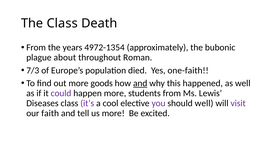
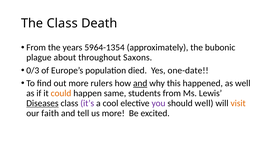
4972-1354: 4972-1354 -> 5964-1354 (105, 47)
Roman: Roman -> Saxons (138, 57)
7/3: 7/3 -> 0/3 (33, 70)
one-faith: one-faith -> one-date (188, 70)
goods: goods -> rulers (102, 83)
could colour: purple -> orange (61, 93)
happen more: more -> same (115, 93)
Diseases underline: none -> present (42, 103)
visit colour: purple -> orange (238, 103)
